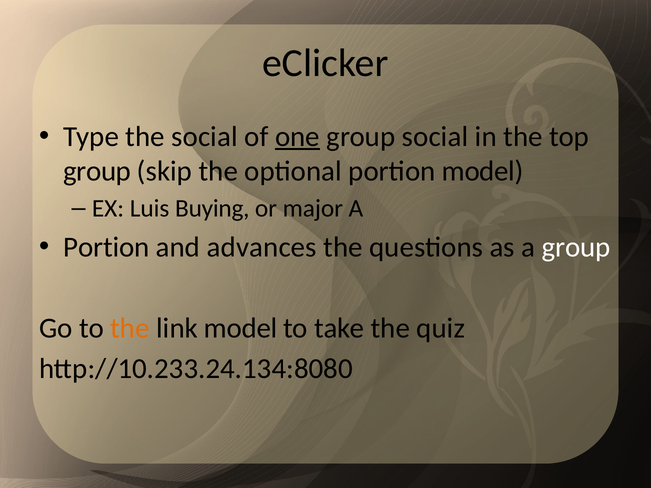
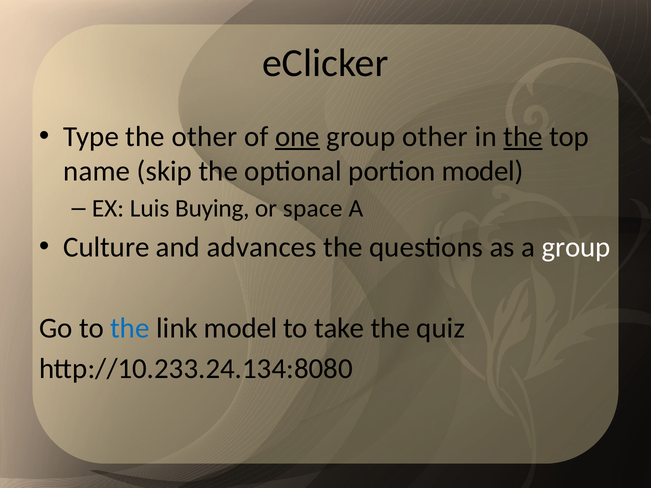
the social: social -> other (204, 137)
group social: social -> other (435, 137)
the underline: none -> present (523, 137)
group: group -> name (97, 171)
major: major -> space (313, 209)
Portion: Portion -> Culture (106, 247)
the colour: orange -> blue (130, 328)
